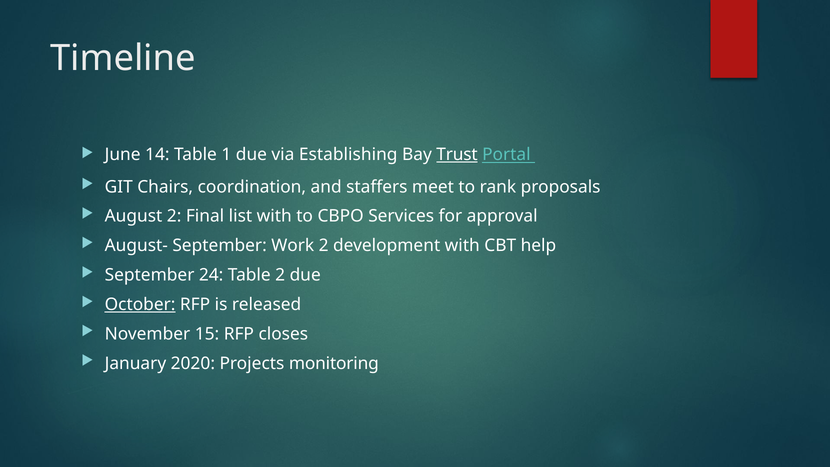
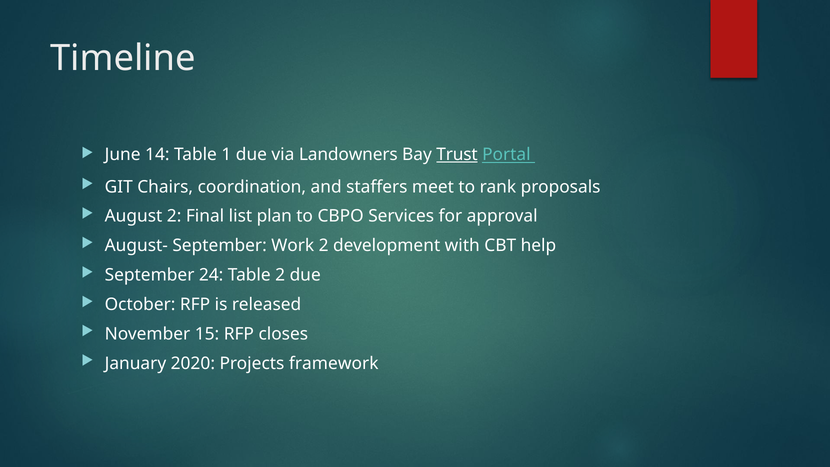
Establishing: Establishing -> Landowners (348, 154)
list with: with -> plan (274, 216)
October underline: present -> none (140, 304)
monitoring: monitoring -> framework (334, 363)
